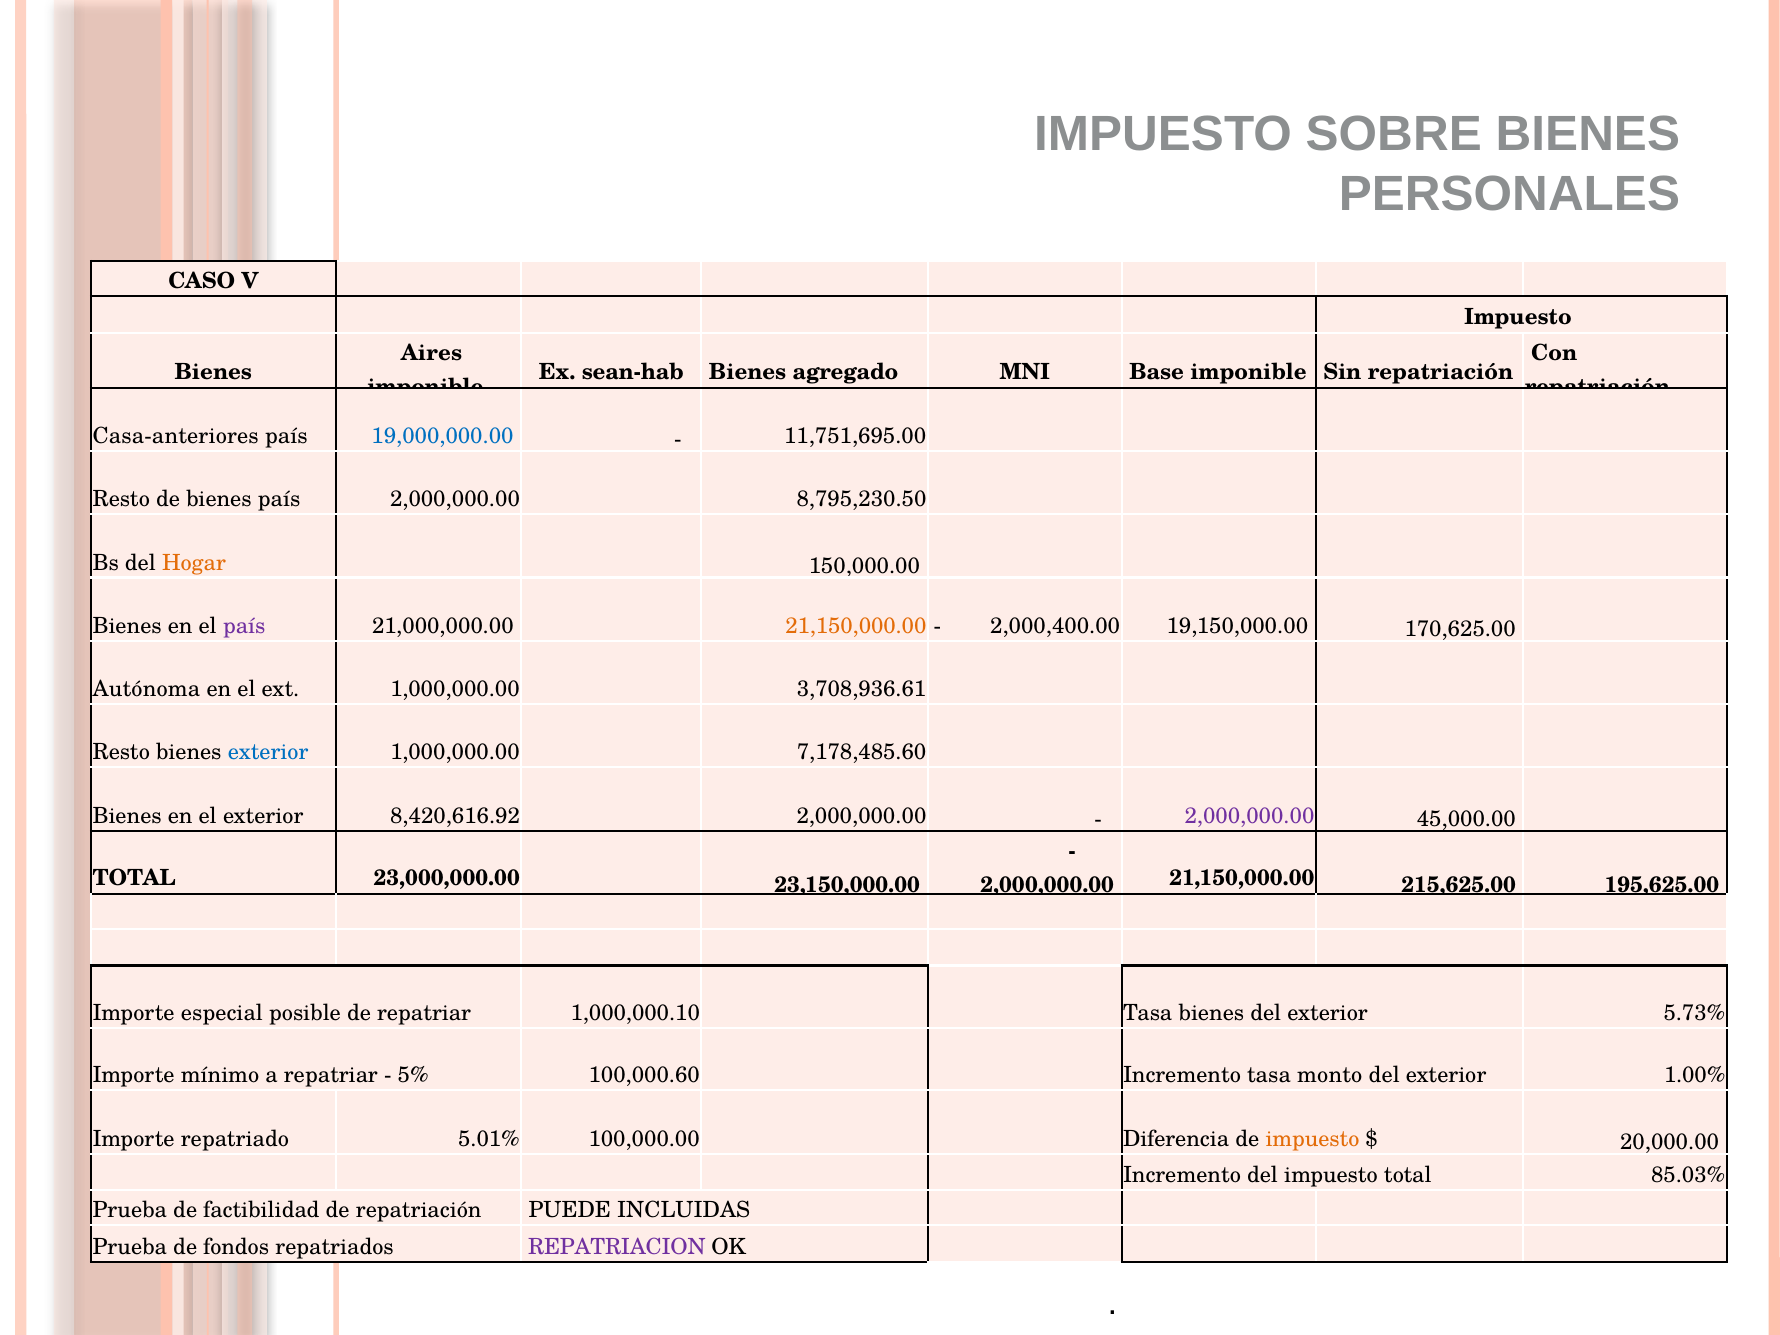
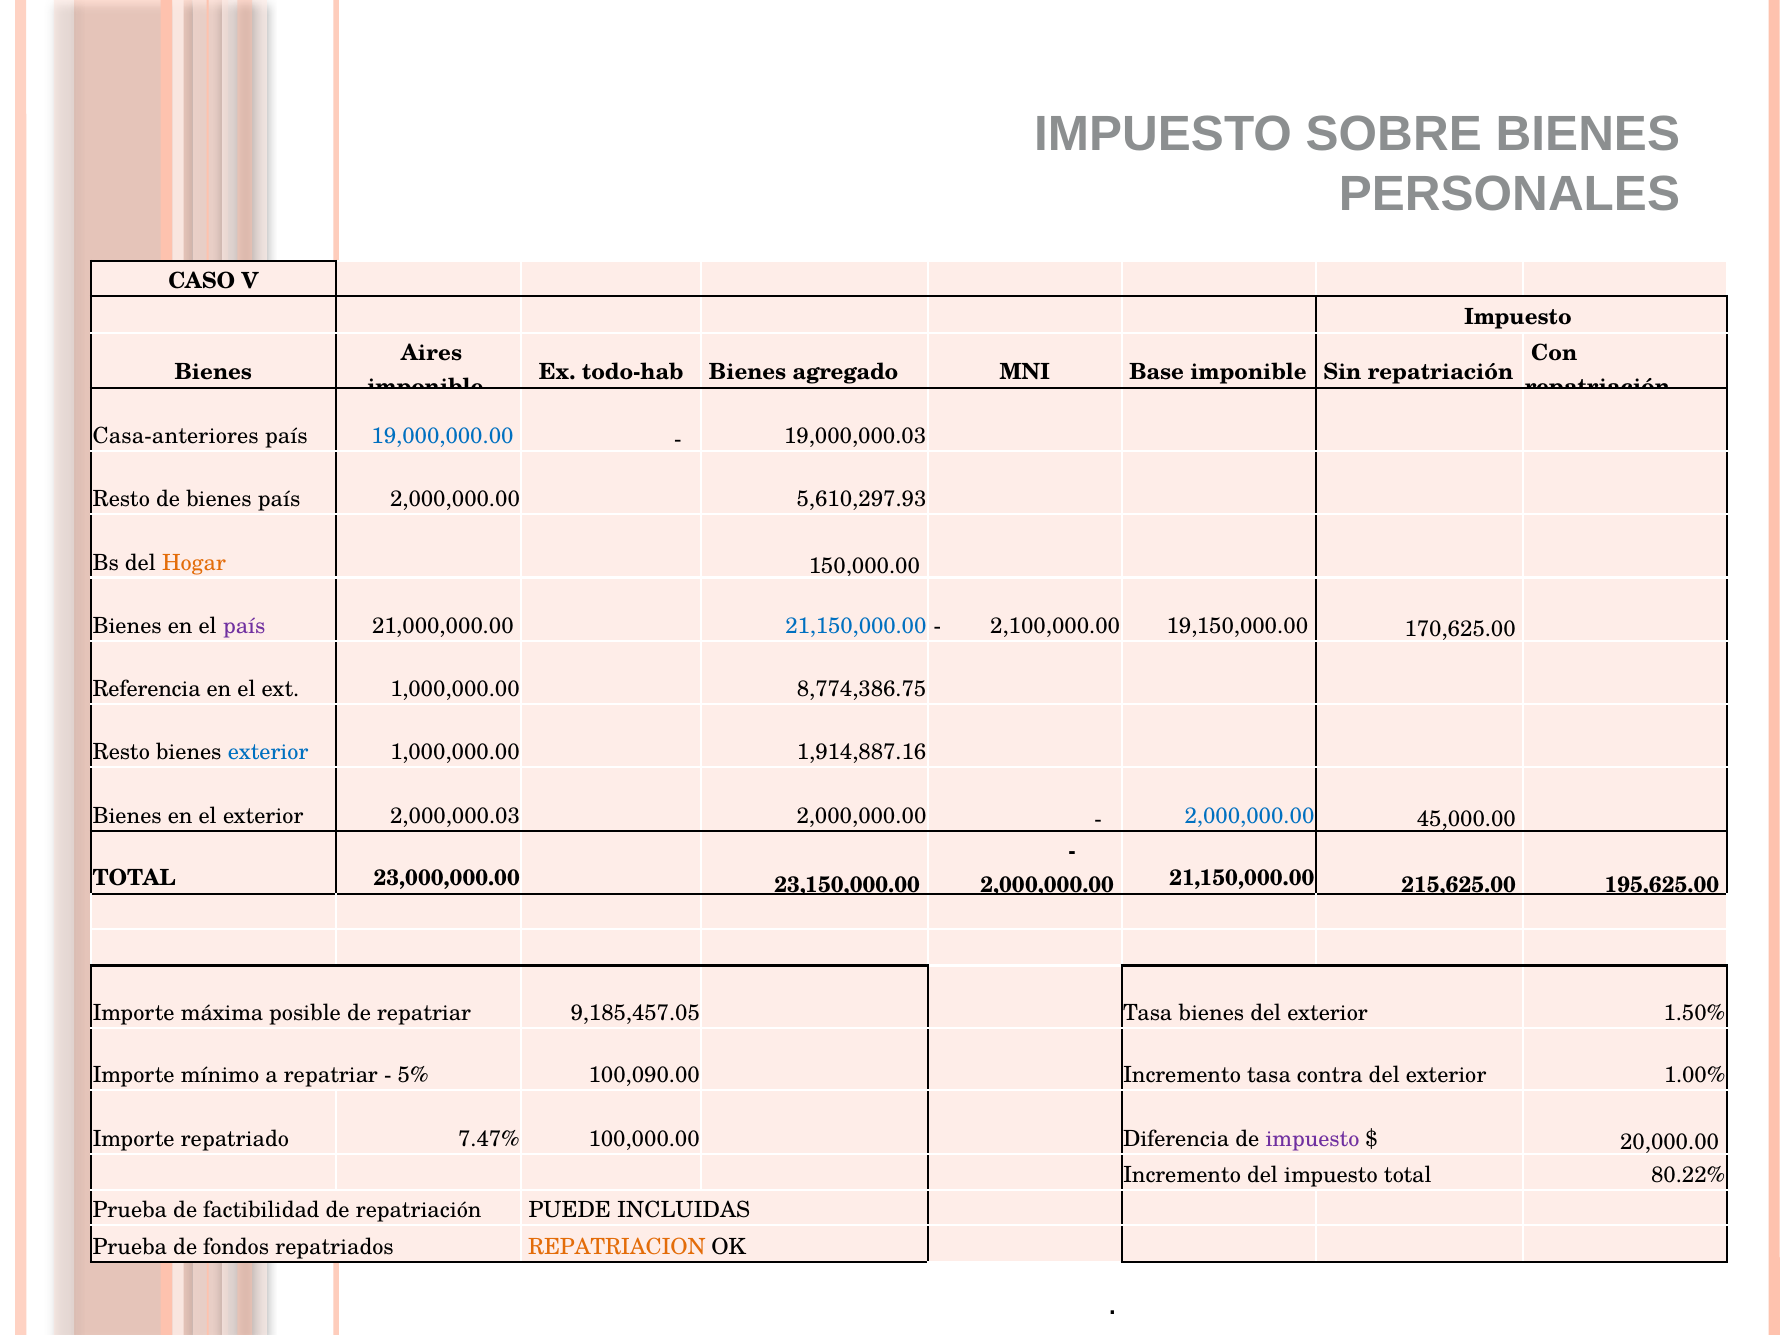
sean-hab: sean-hab -> todo-hab (633, 372)
11,751,695.00: 11,751,695.00 -> 19,000,000.03 (855, 436)
8,795,230.50: 8,795,230.50 -> 5,610,297.93 (862, 499)
21,150,000.00 colour: orange -> blue (856, 626)
2,000,400.00: 2,000,400.00 -> 2,100,000.00 (1055, 626)
Autónoma: Autónoma -> Referencia (147, 689)
3,708,936.61: 3,708,936.61 -> 8,774,386.75 (862, 689)
7,178,485.60: 7,178,485.60 -> 1,914,887.16 (862, 753)
8,420,616.92: 8,420,616.92 -> 2,000,000.03 (455, 816)
2,000,000.00 colour: purple -> blue (1249, 816)
especial: especial -> máxima (222, 1013)
1,000,000.10: 1,000,000.10 -> 9,185,457.05 (635, 1013)
5.73%: 5.73% -> 1.50% (1694, 1013)
100,000.60: 100,000.60 -> 100,090.00 (644, 1076)
monto: monto -> contra (1330, 1076)
5.01%: 5.01% -> 7.47% (489, 1139)
impuesto colour: orange -> purple (1312, 1139)
85.03%: 85.03% -> 80.22% (1688, 1175)
REPATRIACION colour: purple -> orange (617, 1247)
